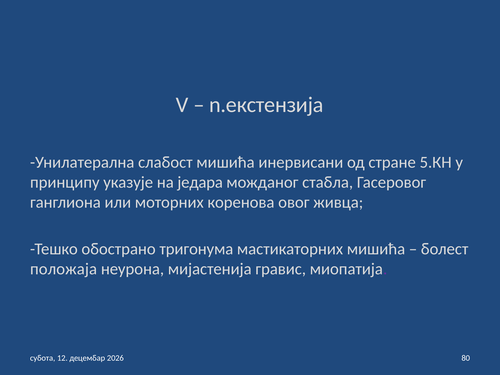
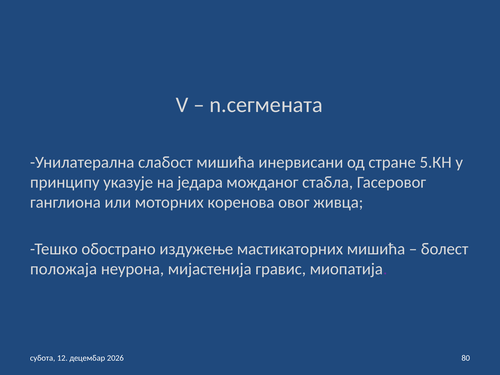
n.екстензија: n.екстензија -> n.сегмената (266, 105)
тригонума: тригонума -> издужење (196, 249)
